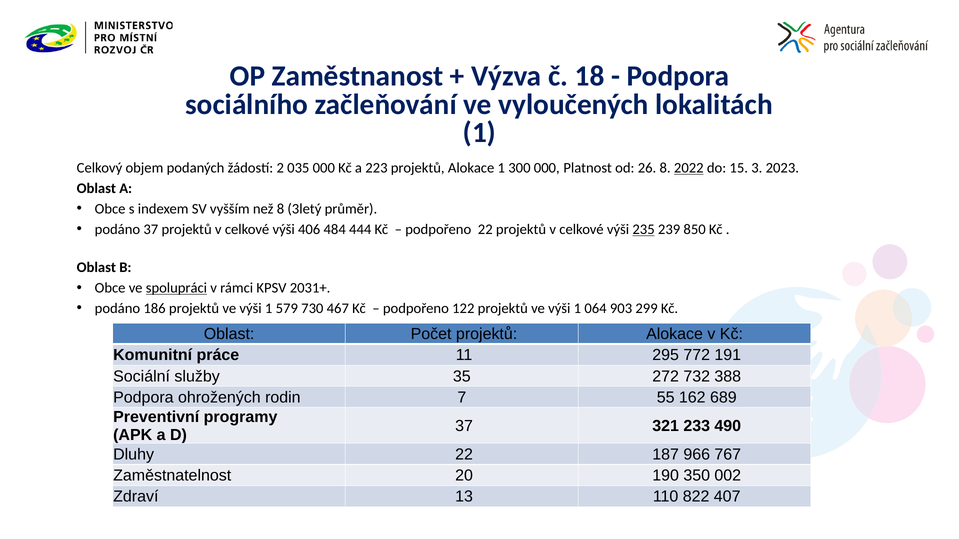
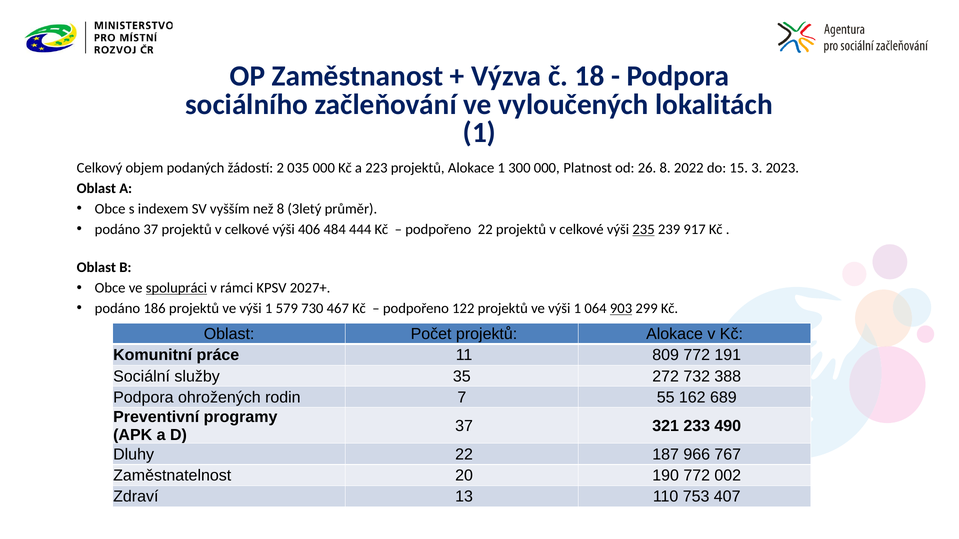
2022 underline: present -> none (689, 168)
850: 850 -> 917 (695, 230)
2031+: 2031+ -> 2027+ (310, 288)
903 underline: none -> present (621, 309)
295: 295 -> 809 (666, 355)
190 350: 350 -> 772 (697, 476)
822: 822 -> 753 (696, 497)
